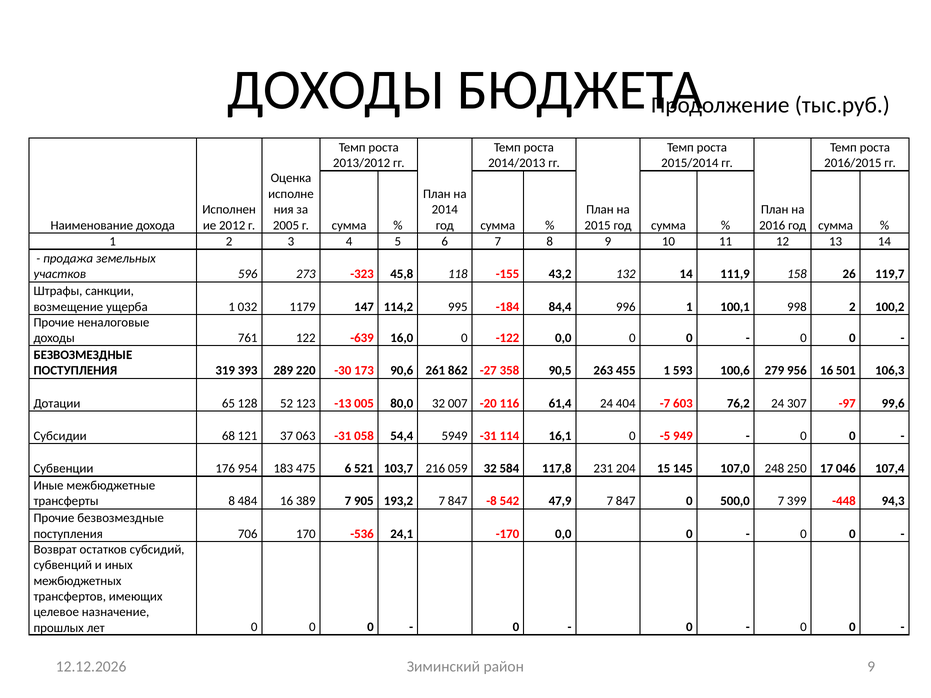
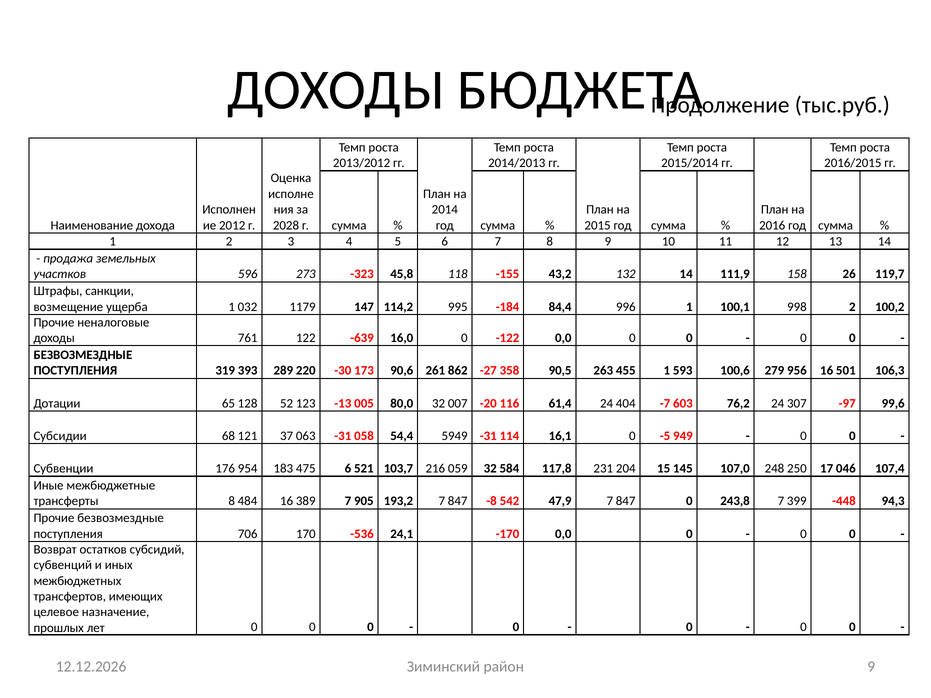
2005: 2005 -> 2028 (286, 225)
500,0: 500,0 -> 243,8 (735, 501)
